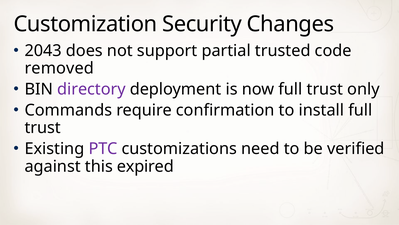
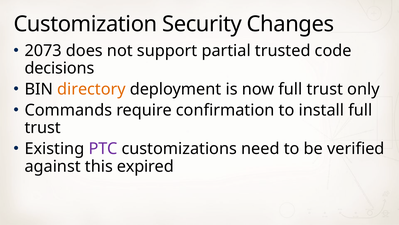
2043: 2043 -> 2073 (43, 51)
removed: removed -> decisions (59, 68)
directory colour: purple -> orange (91, 89)
